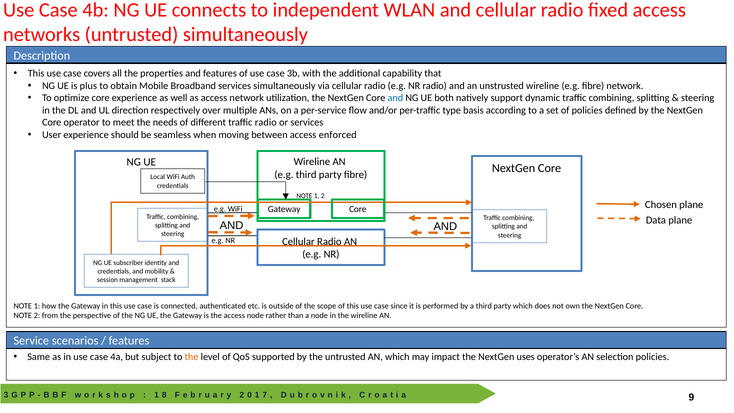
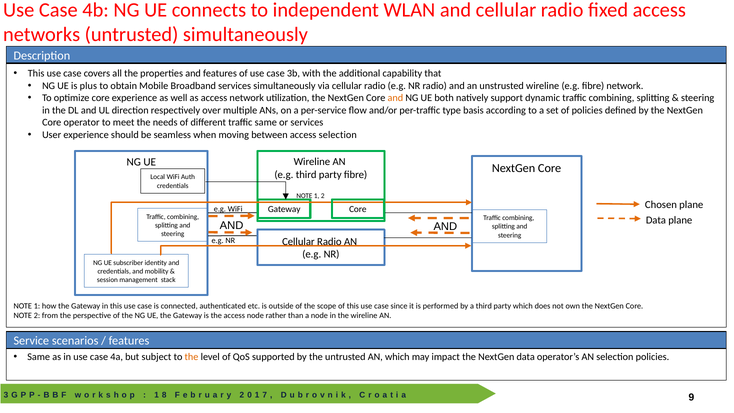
and colour: blue -> orange (395, 98)
traffic radio: radio -> same (266, 122)
access enforced: enforced -> selection (338, 135)
NextGen uses: uses -> data (526, 357)
